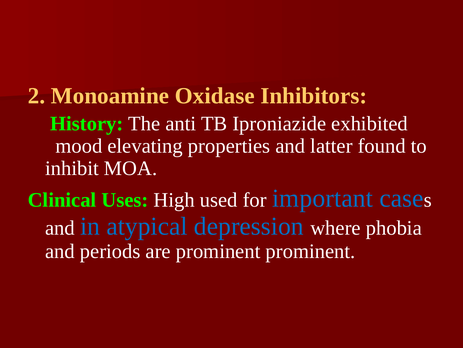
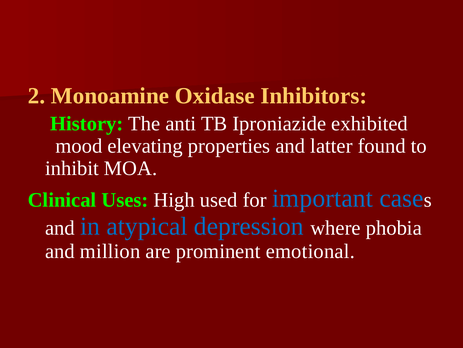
periods: periods -> million (110, 251)
prominent prominent: prominent -> emotional (310, 251)
